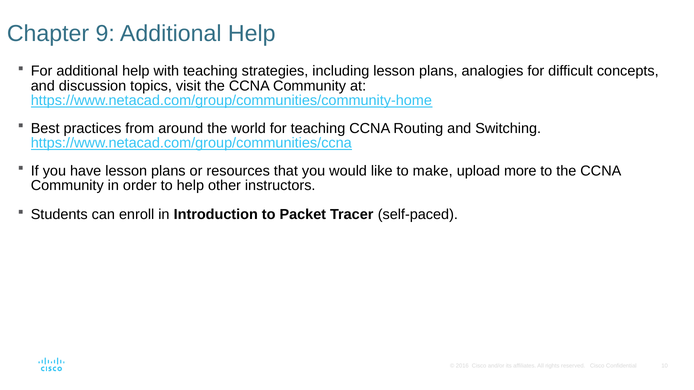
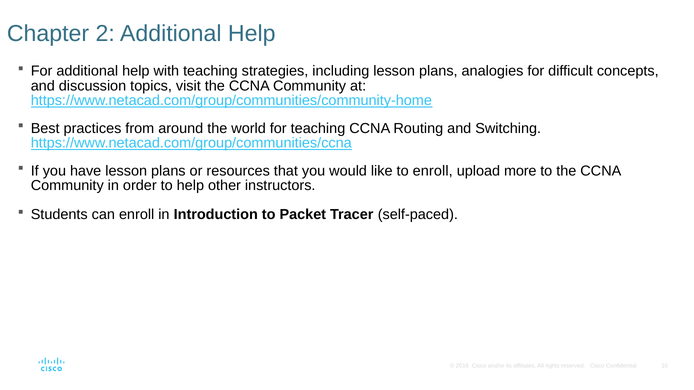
9: 9 -> 2 (105, 33)
to make: make -> enroll (433, 171)
